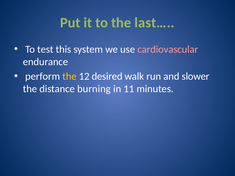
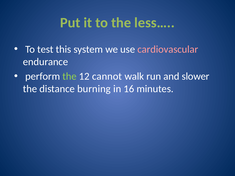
last…: last… -> less… (155, 23)
the colour: yellow -> light green (69, 76)
desired: desired -> cannot (107, 76)
11: 11 -> 16 (129, 89)
